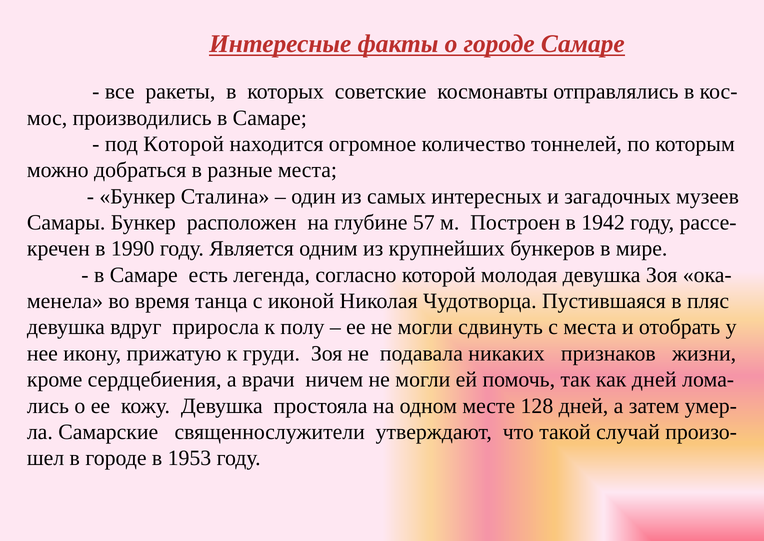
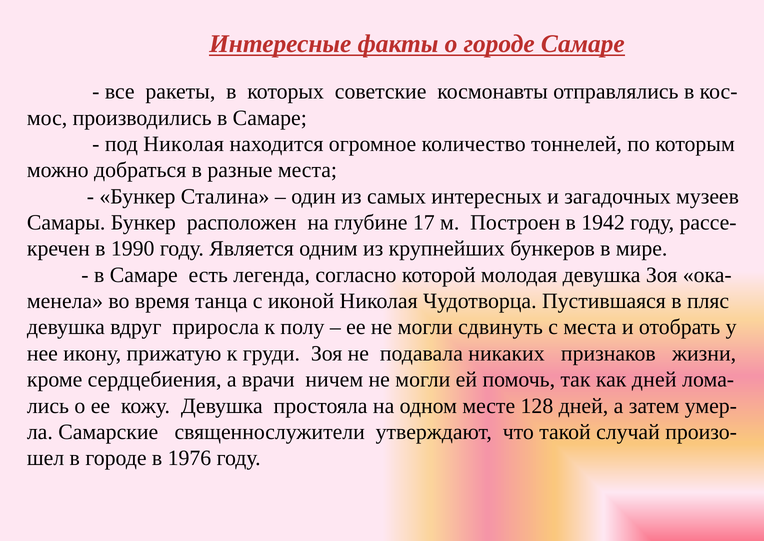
под Которой: Которой -> Николая (184, 144)
57: 57 -> 17 (424, 222)
1953: 1953 -> 1976 (189, 457)
